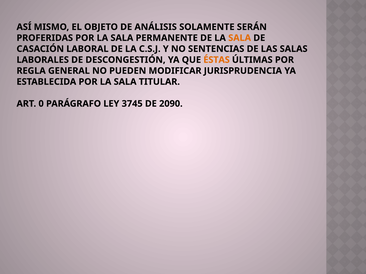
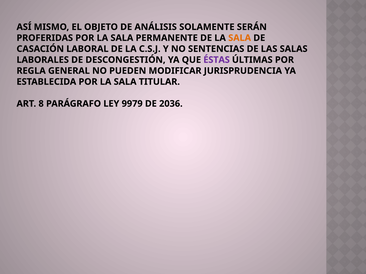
ÉSTAS colour: orange -> purple (217, 60)
0: 0 -> 8 (41, 104)
3745: 3745 -> 9979 (132, 104)
2090: 2090 -> 2036 (171, 104)
